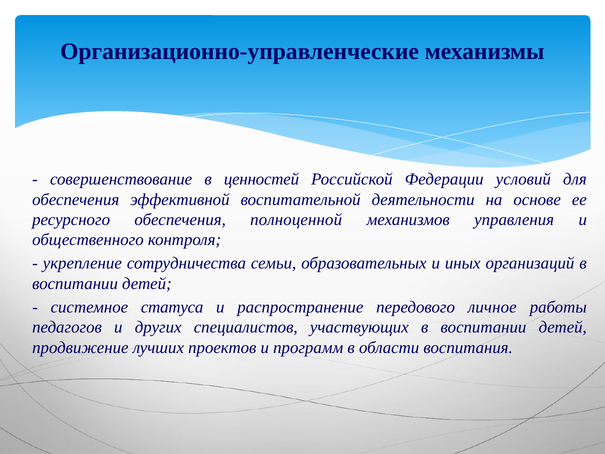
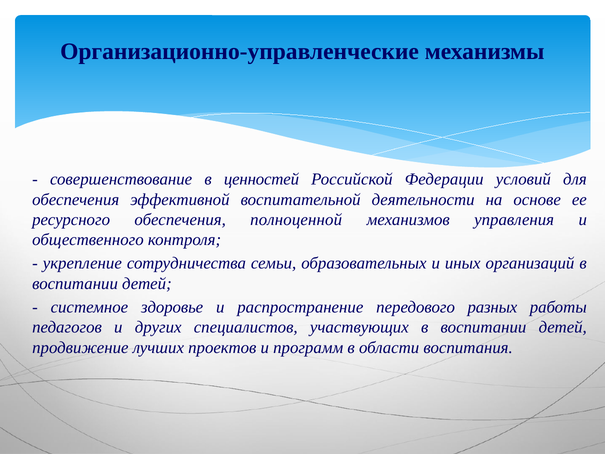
статуса: статуса -> здоровье (172, 307)
личное: личное -> разных (492, 307)
